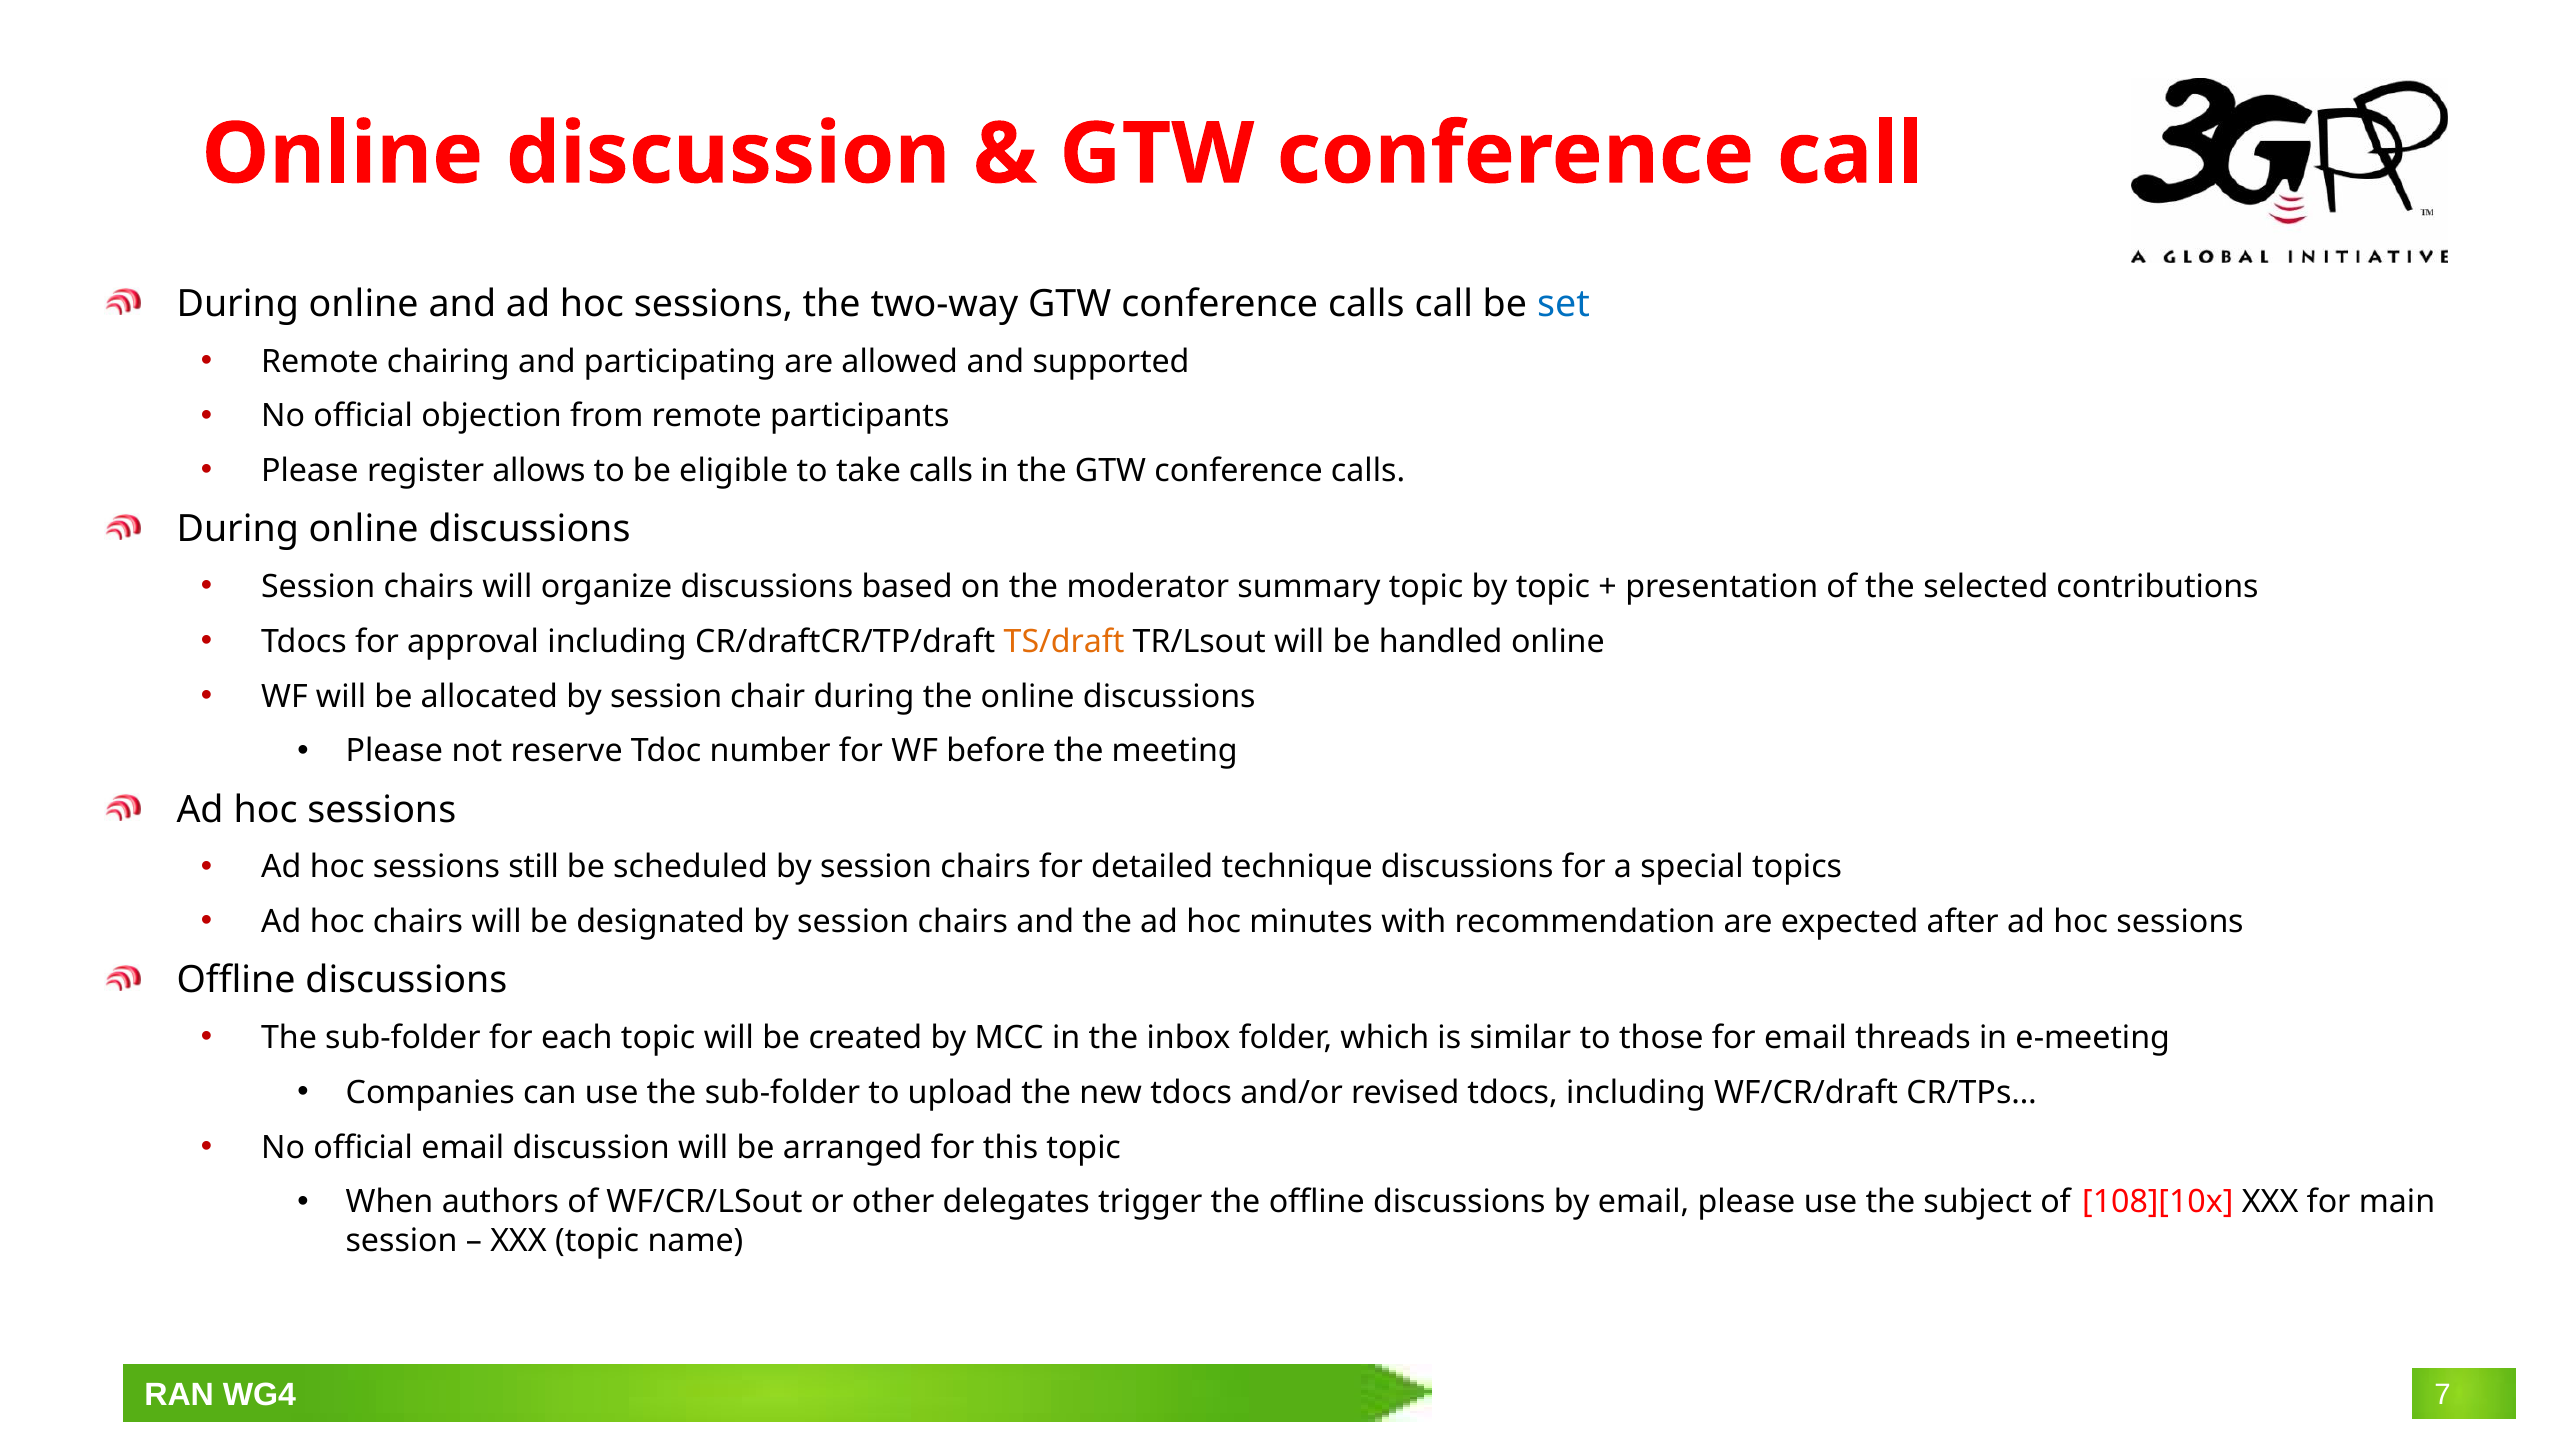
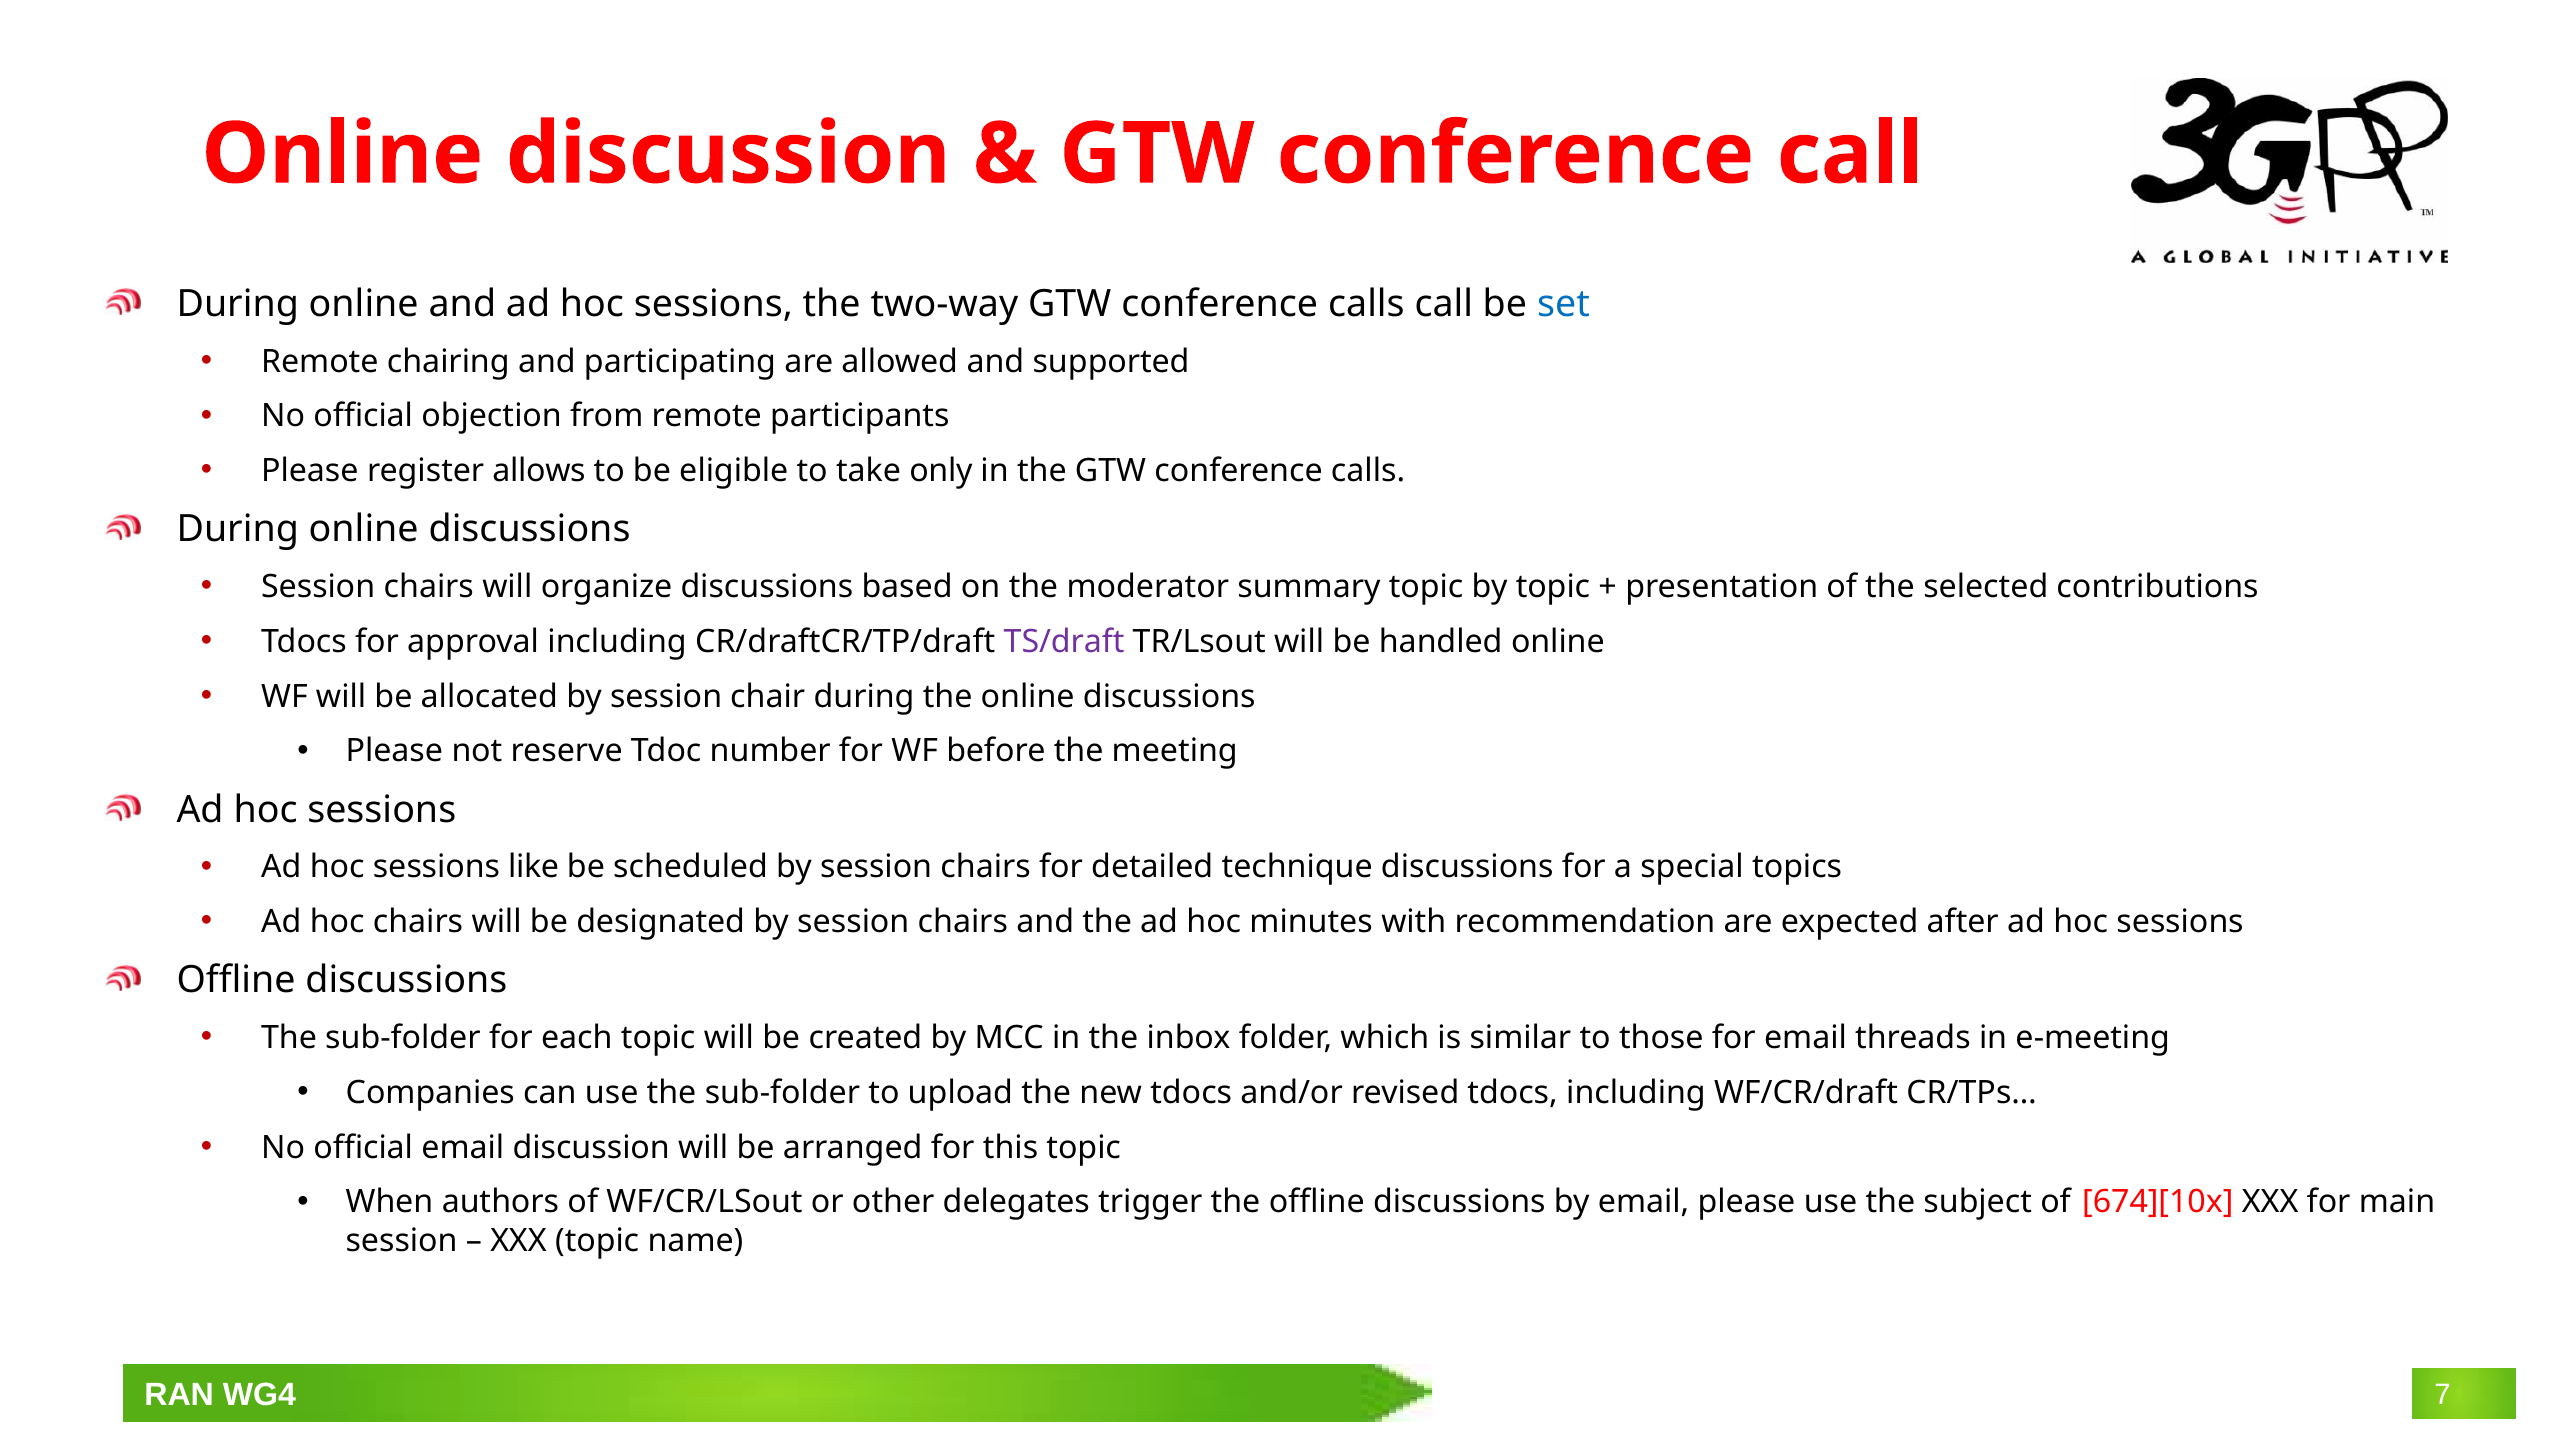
take calls: calls -> only (941, 471)
TS/draft colour: orange -> purple (1064, 642)
still: still -> like (534, 867)
108][10x: 108][10x -> 674][10x (2158, 1202)
